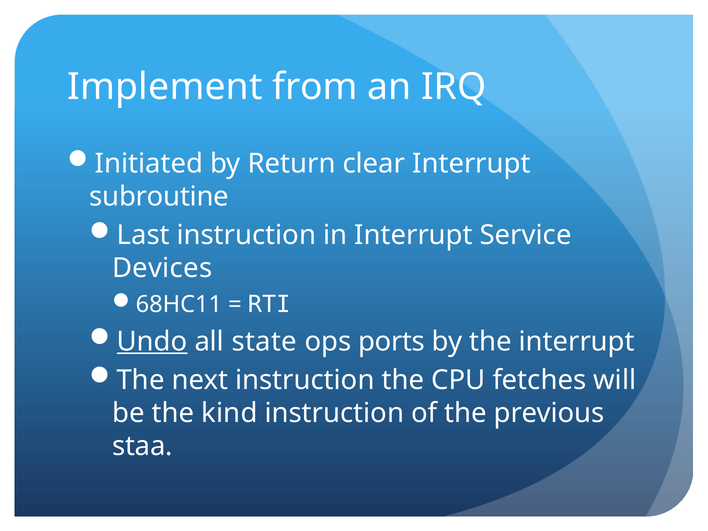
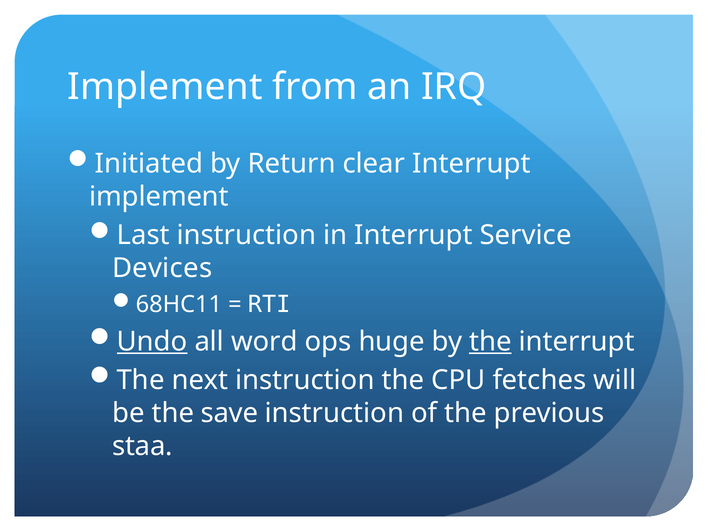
subroutine: subroutine -> implement (159, 197)
state: state -> word (264, 341)
ports: ports -> huge (392, 341)
the underline: none -> present (490, 341)
kind: kind -> save (230, 413)
